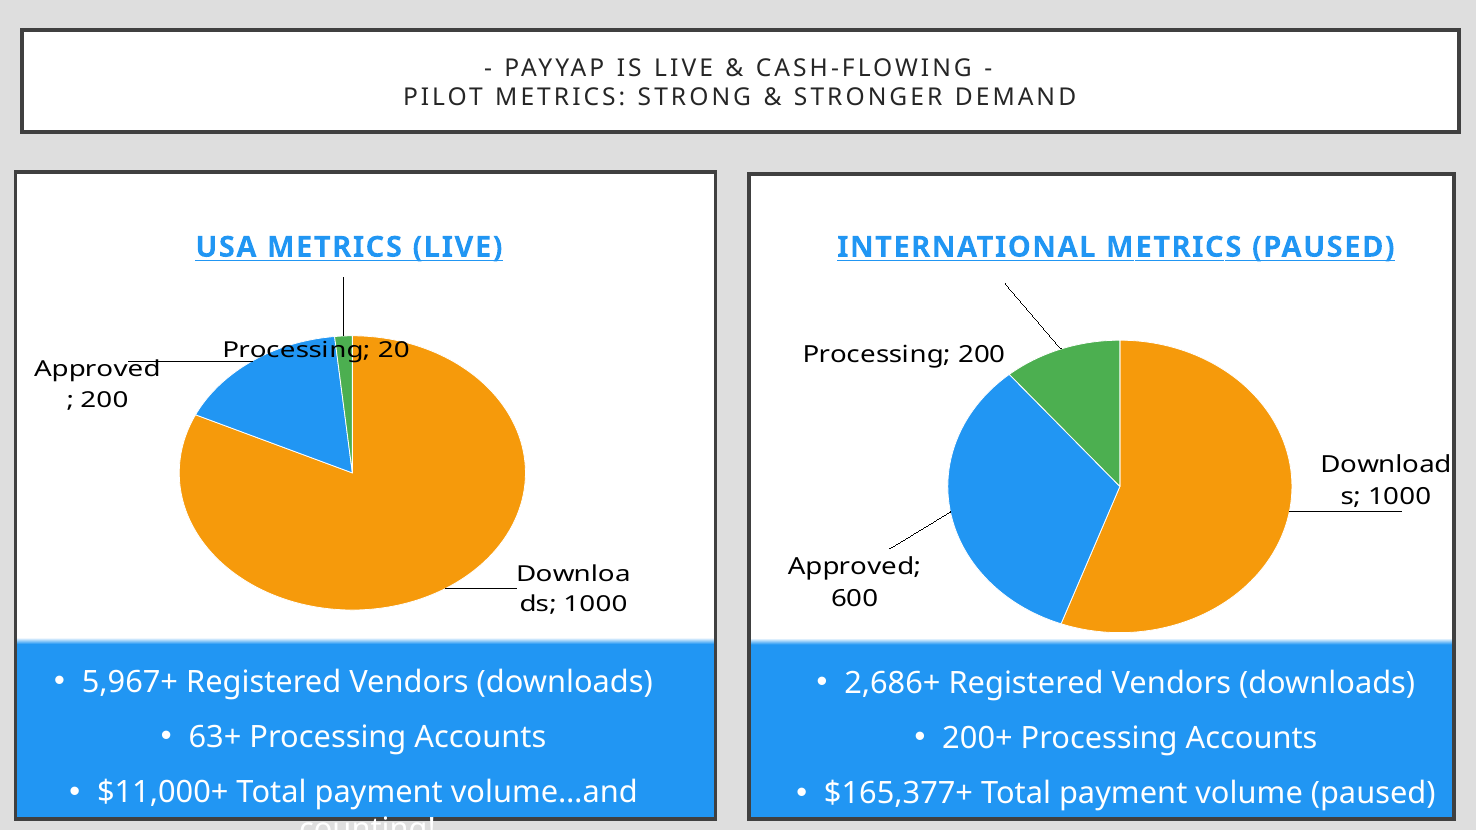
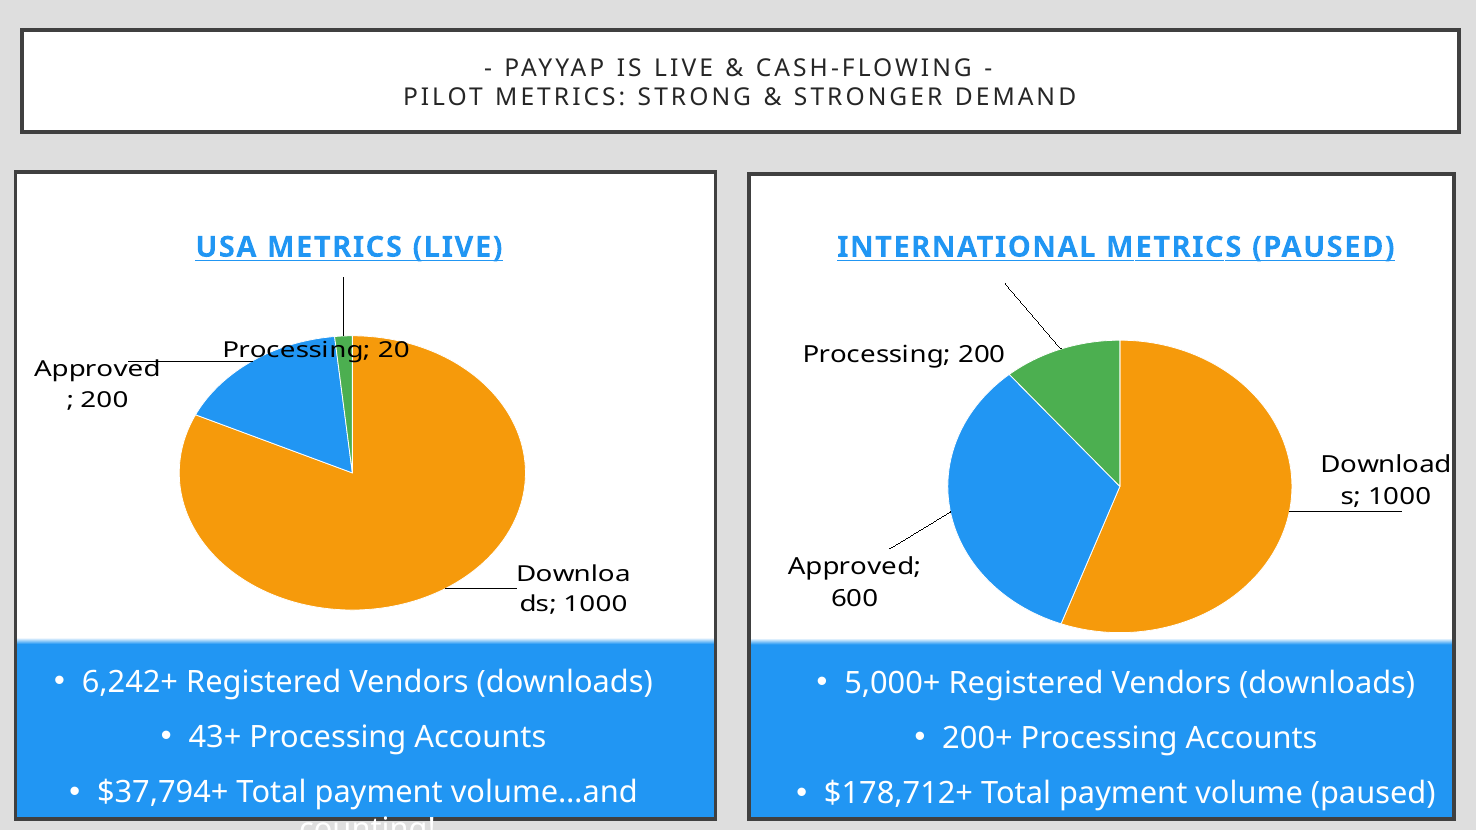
5,967+: 5,967+ -> 6,242+ (130, 682)
2,686+: 2,686+ -> 5,000+ (892, 683)
63+: 63+ -> 43+ (215, 738)
$11,000+: $11,000+ -> $37,794+ (163, 793)
$165,377+: $165,377+ -> $178,712+ (899, 794)
